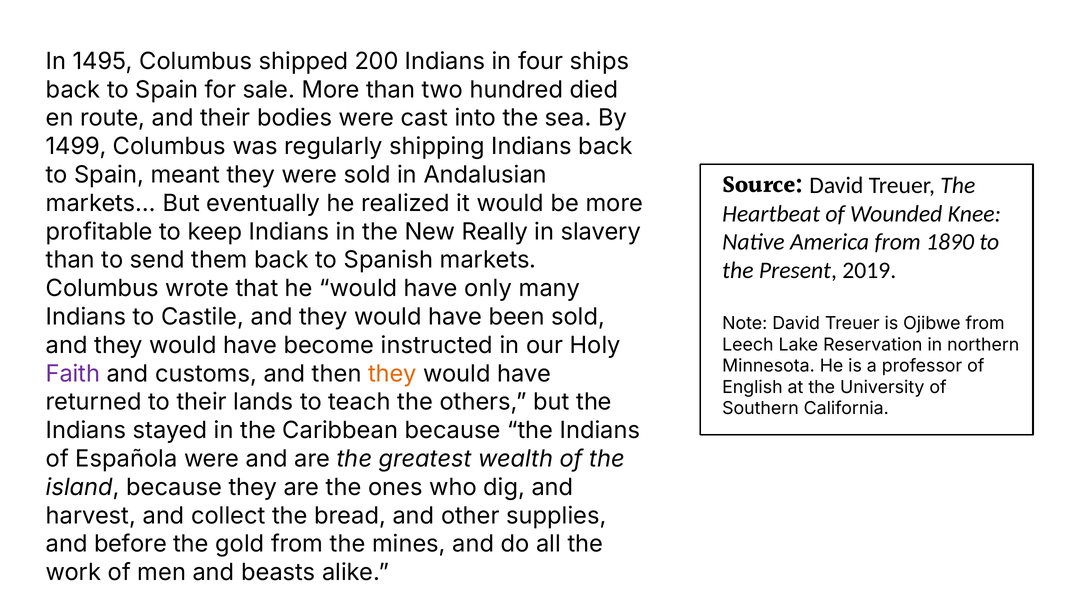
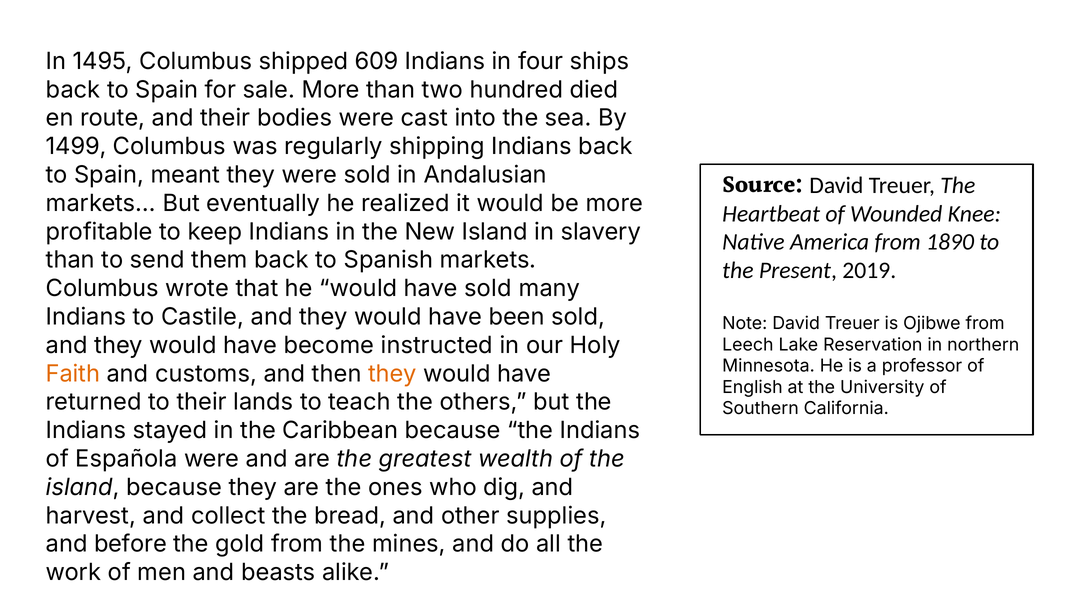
200: 200 -> 609 (377, 61)
New Really: Really -> Island (495, 232)
have only: only -> sold (488, 289)
Faith colour: purple -> orange (73, 374)
